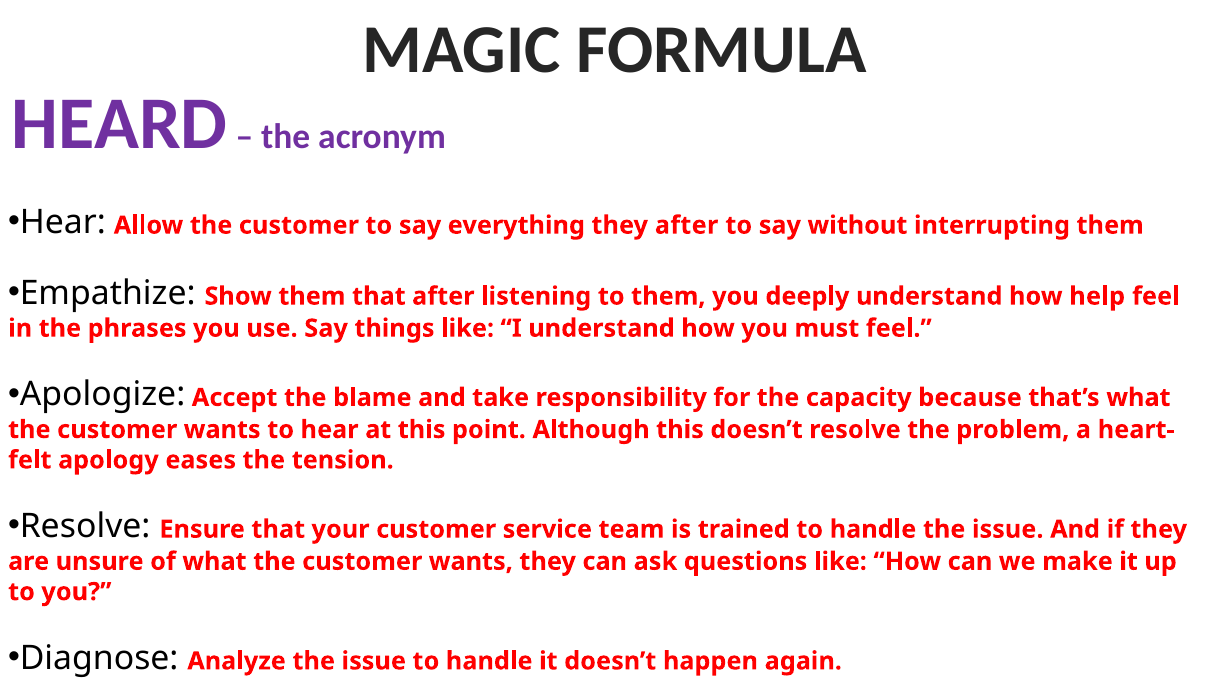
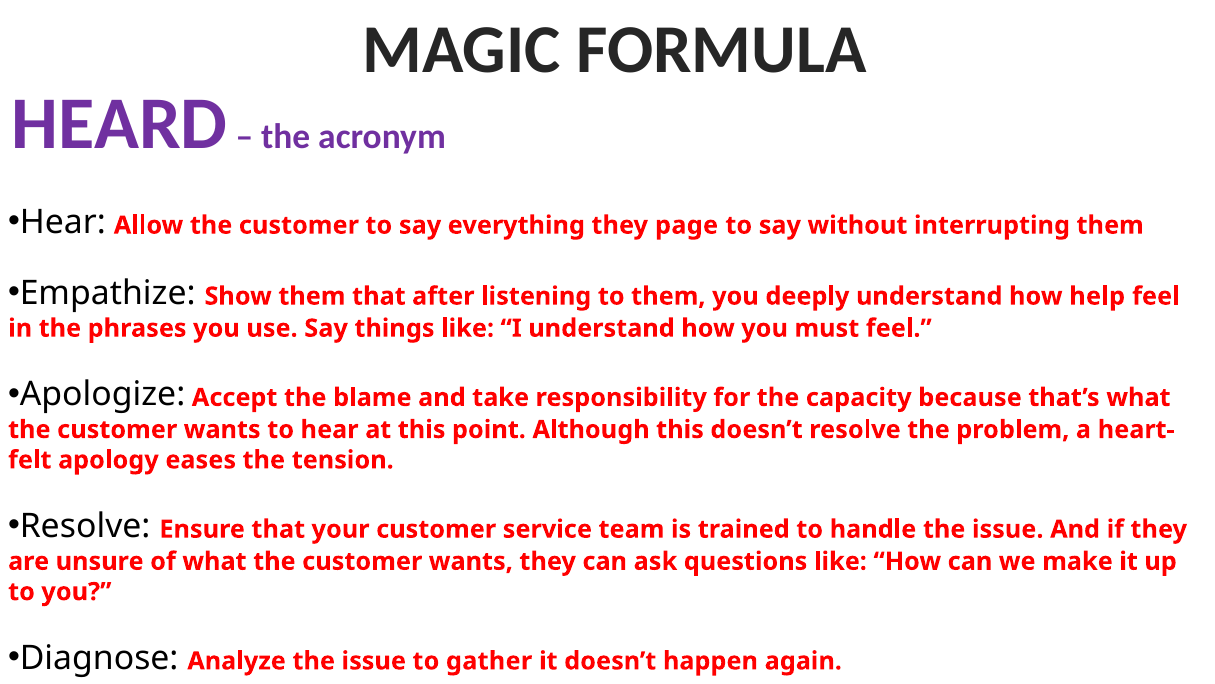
they after: after -> page (687, 225)
issue to handle: handle -> gather (489, 661)
